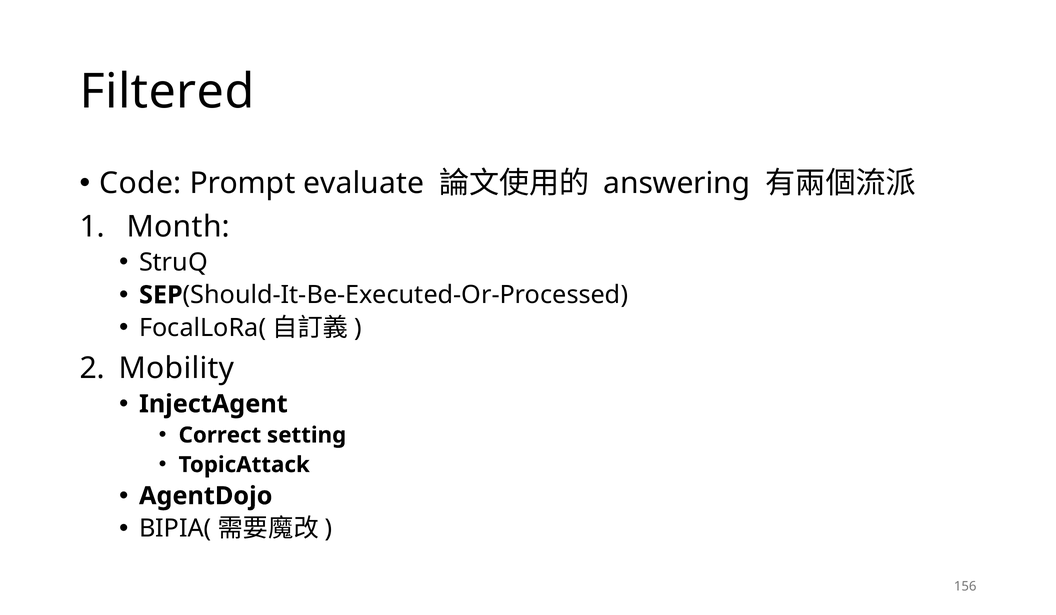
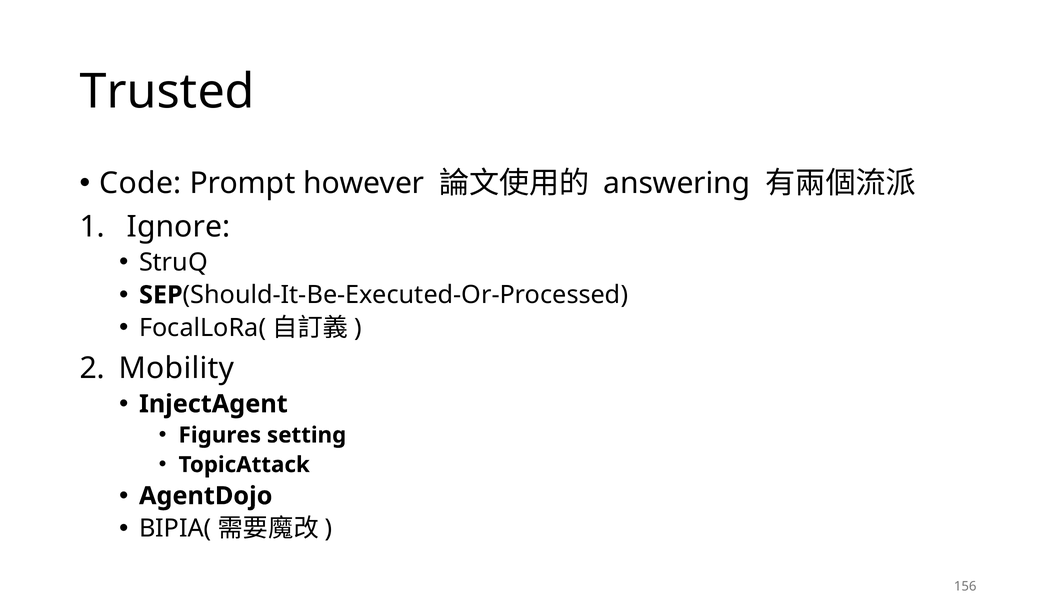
Filtered: Filtered -> Trusted (167, 92)
evaluate: evaluate -> however (364, 183)
Month: Month -> Ignore (179, 227)
Correct: Correct -> Figures (220, 435)
